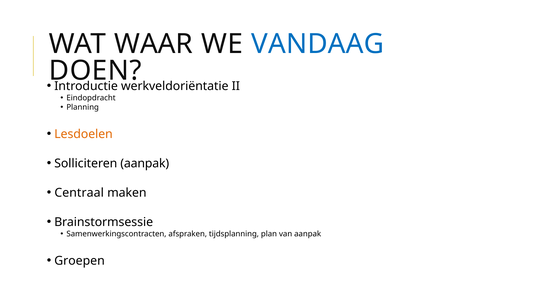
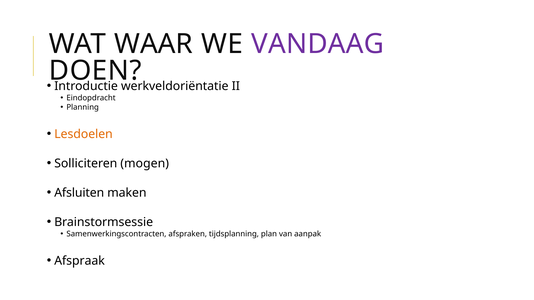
VANDAAG colour: blue -> purple (318, 44)
Solliciteren aanpak: aanpak -> mogen (145, 164)
Centraal: Centraal -> Afsluiten (79, 193)
Groepen: Groepen -> Afspraak (80, 261)
